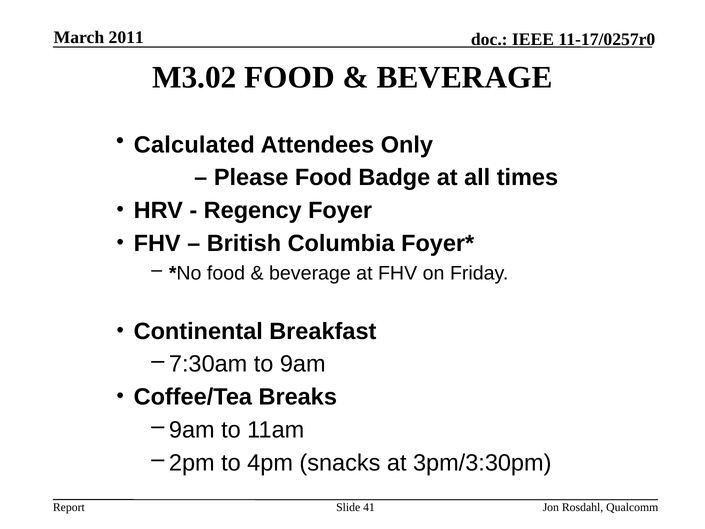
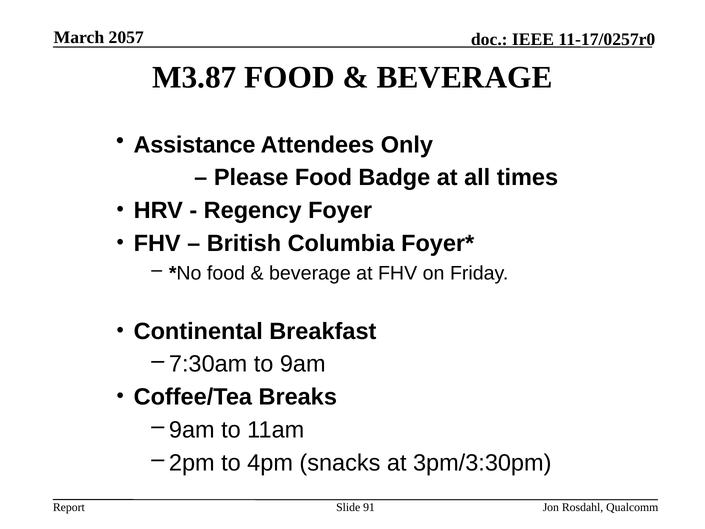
2011: 2011 -> 2057 (126, 37)
M3.02: M3.02 -> M3.87 (194, 77)
Calculated: Calculated -> Assistance (195, 145)
41: 41 -> 91 (369, 507)
